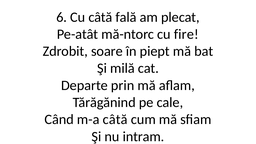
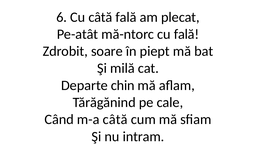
cu fire: fire -> fală (186, 34)
prin: prin -> chin (123, 85)
